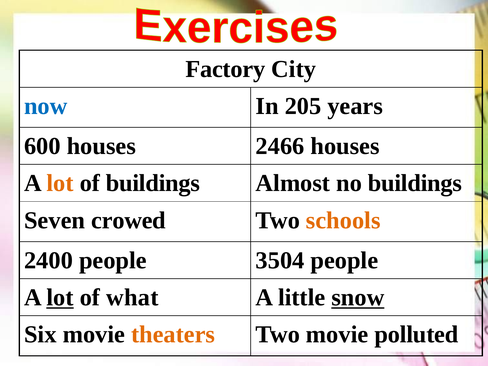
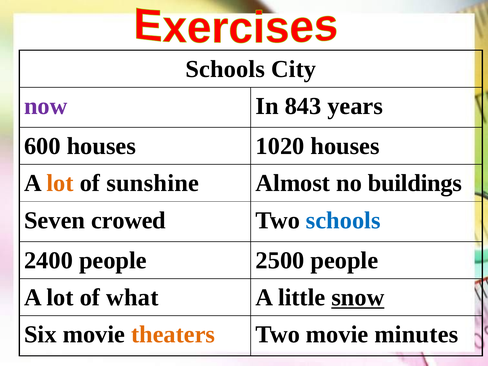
Factory: Factory -> Schools (225, 69)
now colour: blue -> purple (46, 106)
205: 205 -> 843 (303, 106)
2466: 2466 -> 1020 (280, 146)
of buildings: buildings -> sunshine (153, 183)
schools colour: orange -> blue (343, 220)
3504: 3504 -> 2500 (280, 260)
lot underline: present -> none (60, 297)
polluted: polluted -> minutes (416, 335)
